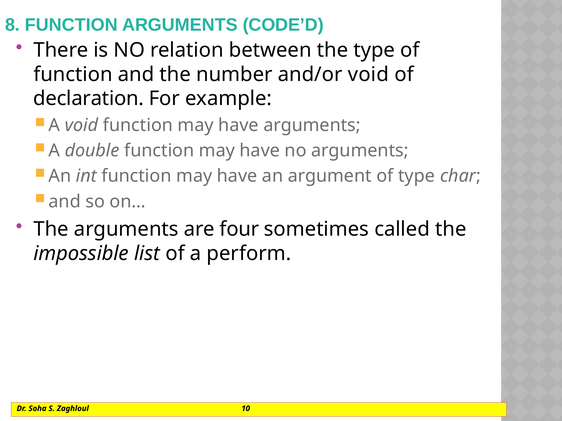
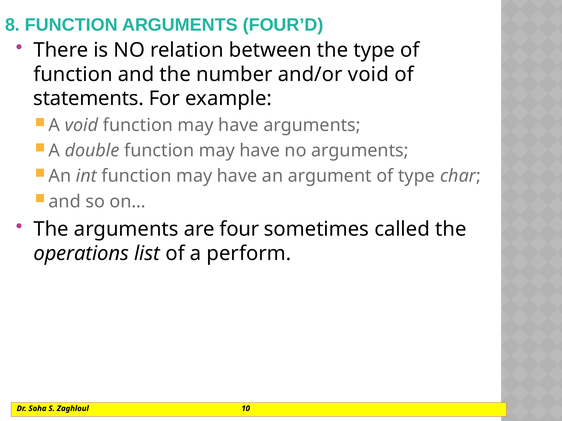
CODE’D: CODE’D -> FOUR’D (283, 25)
declaration: declaration -> statements (89, 99)
impossible: impossible -> operations (81, 254)
